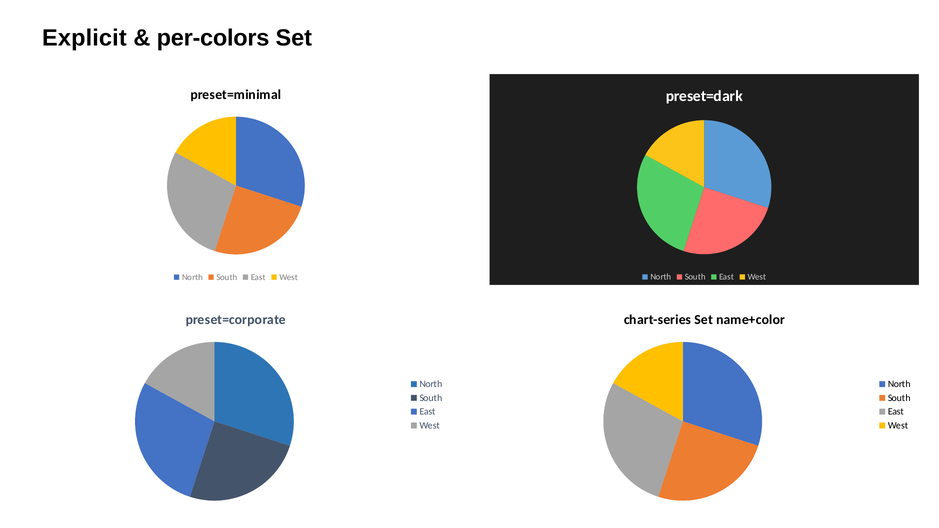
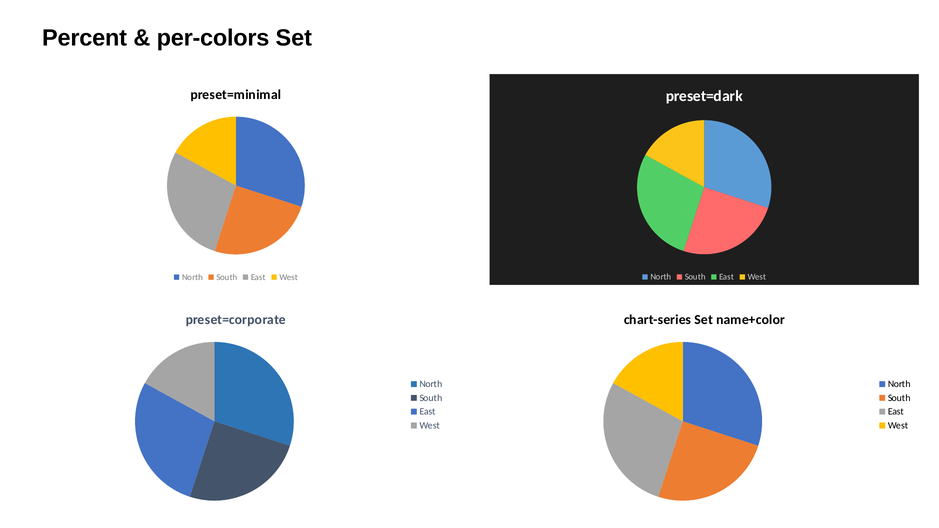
Explicit: Explicit -> Percent (85, 38)
